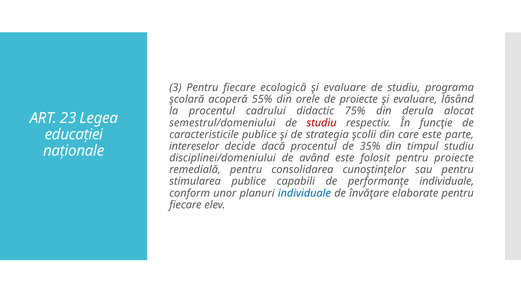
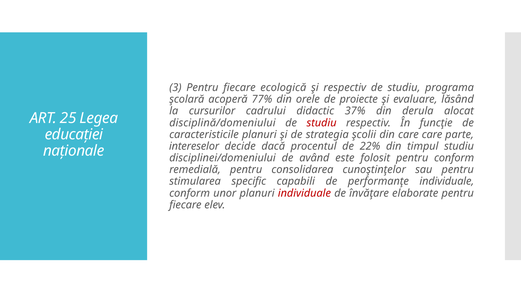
evaluare: evaluare -> respectiv (345, 88)
55%: 55% -> 77% (262, 99)
la procentul: procentul -> cursurilor (212, 111)
75%: 75% -> 37% (355, 111)
23: 23 -> 25 (68, 118)
semestrul/domeniului: semestrul/domeniului -> disciplină/domeniului (222, 123)
caracteristicile publice: publice -> planuri (259, 135)
care este: este -> care (432, 135)
35%: 35% -> 22% (370, 146)
pentru proiecte: proiecte -> conform (454, 158)
stimularea publice: publice -> specific (249, 181)
individuale colour: blue -> red (304, 193)
